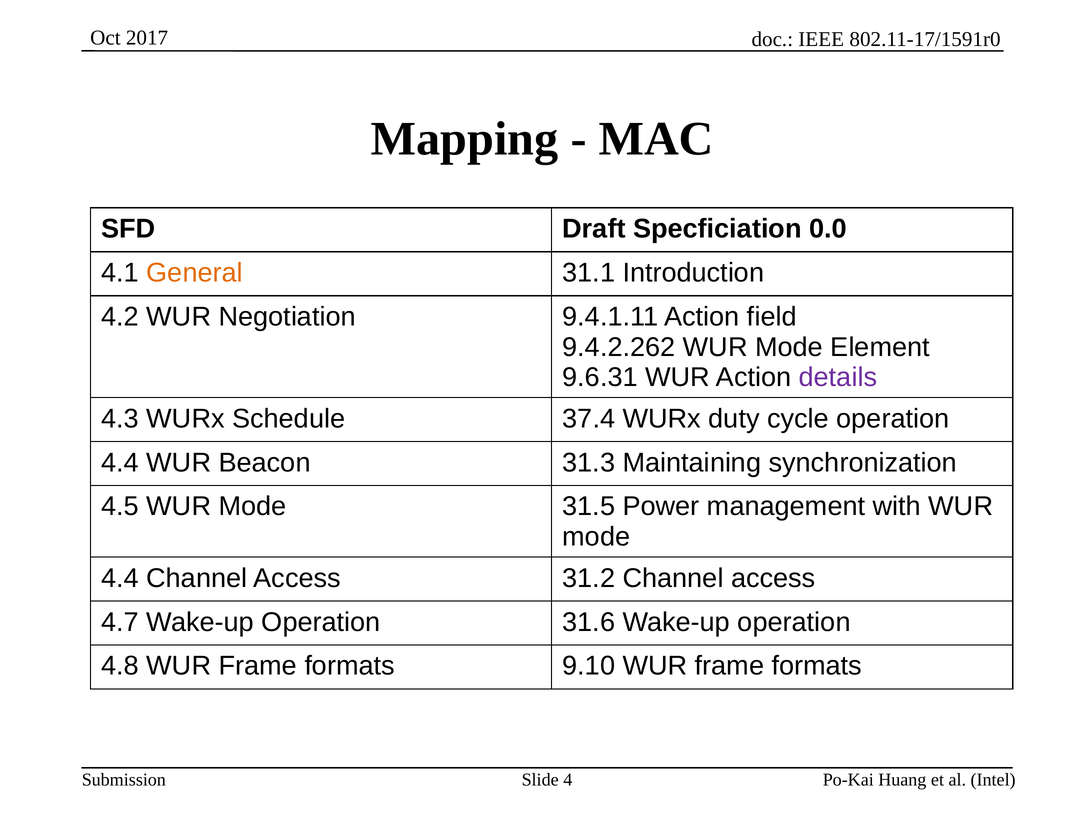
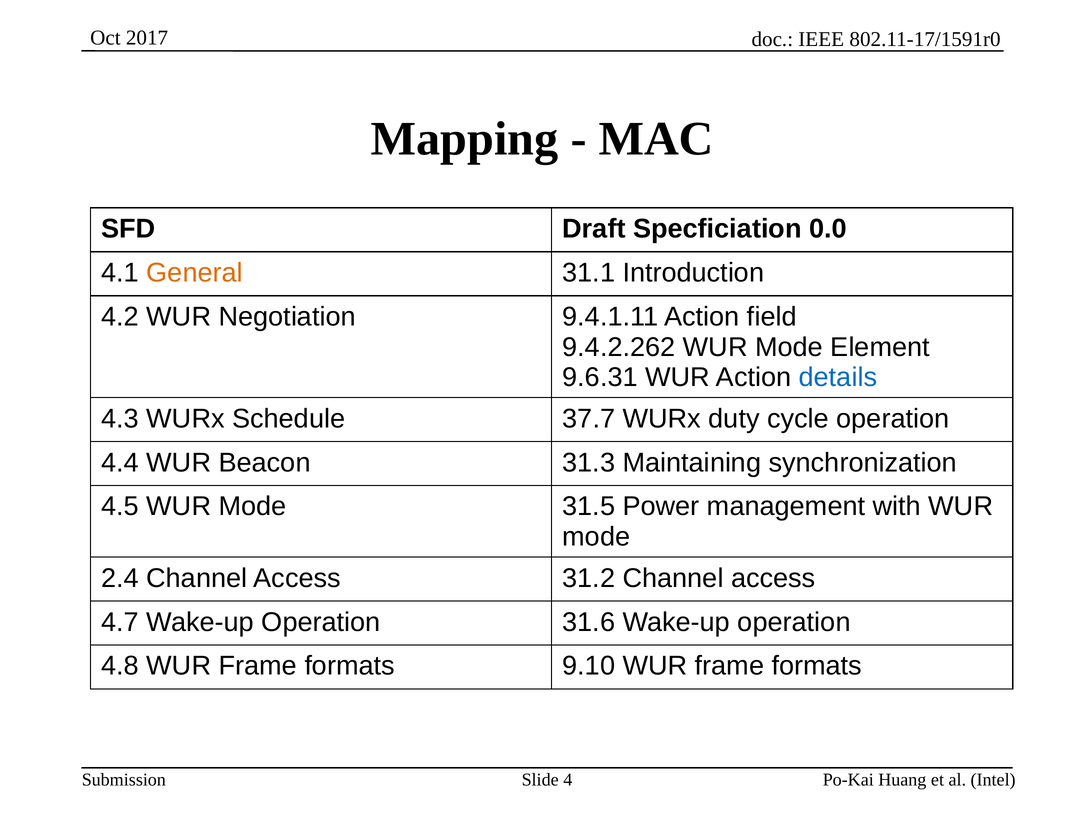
details colour: purple -> blue (838, 378)
37.4: 37.4 -> 37.7 (589, 419)
4.4: 4.4 -> 2.4 (120, 579)
